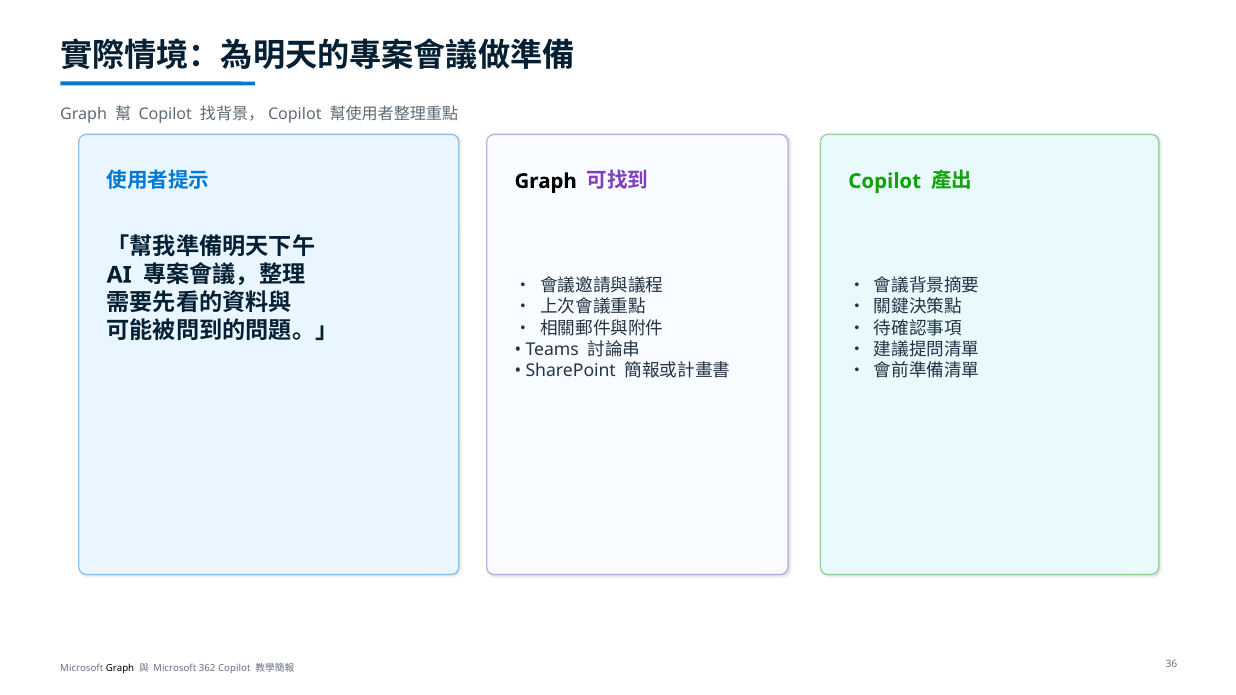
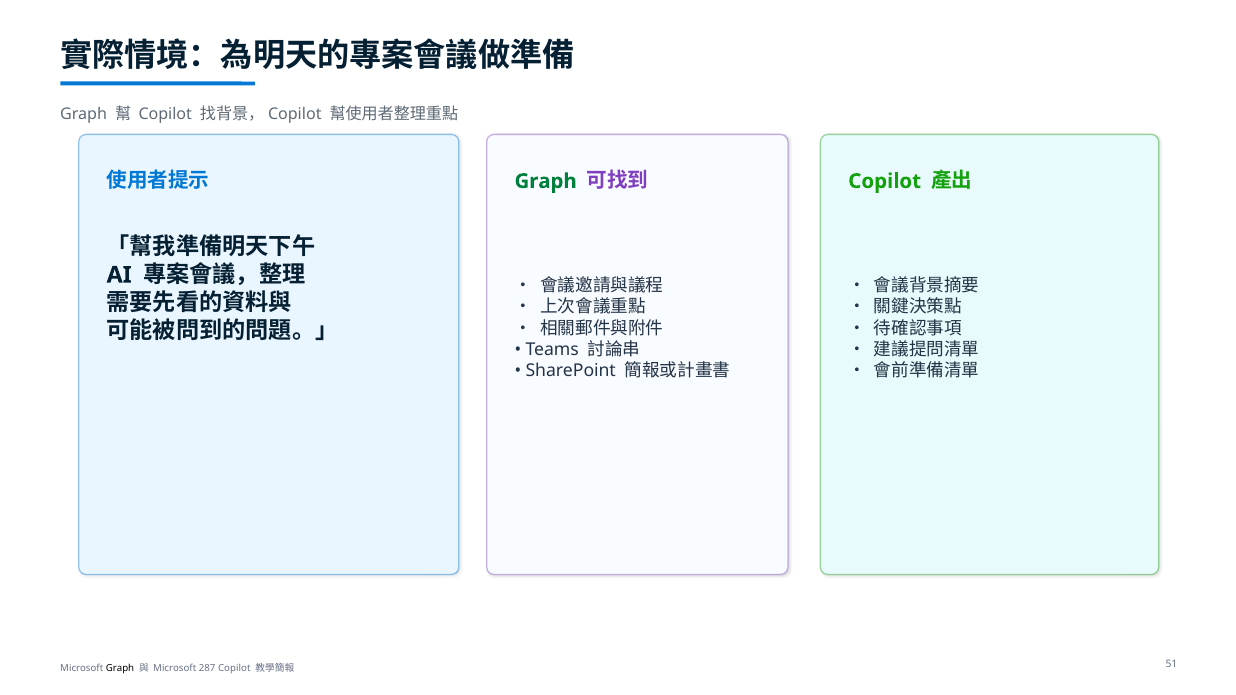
Graph colour: black -> green (546, 181)
362: 362 -> 287 (207, 669)
36: 36 -> 51 (1171, 664)
